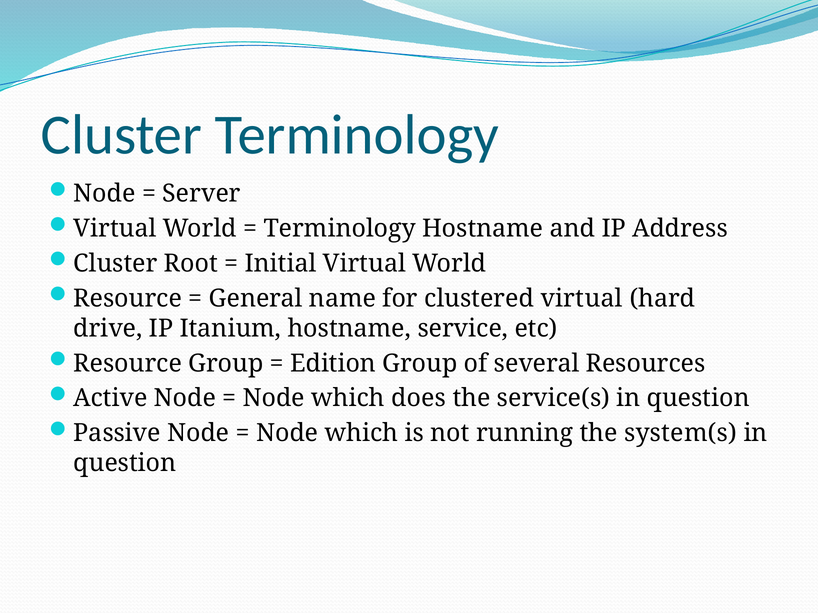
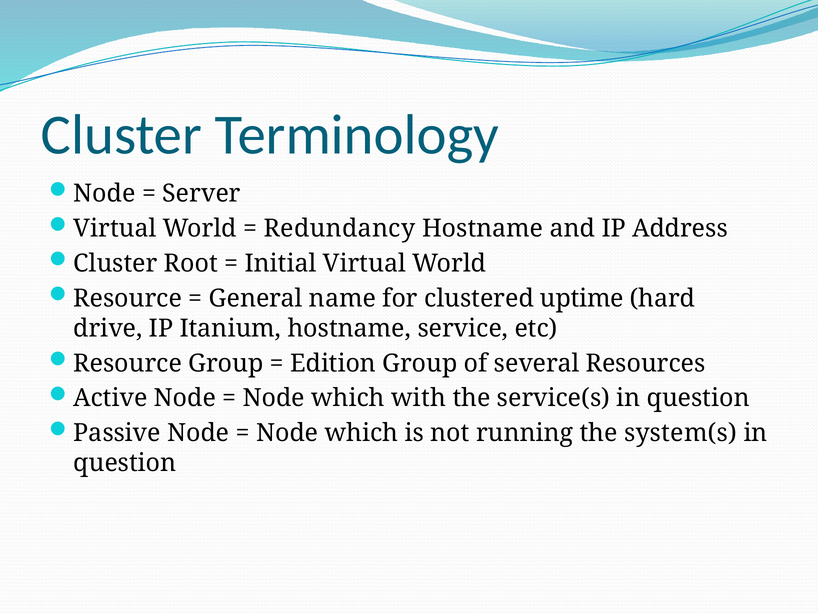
Terminology: Terminology -> Redundancy (339, 229)
clustered virtual: virtual -> uptime (582, 299)
does: does -> with (419, 399)
